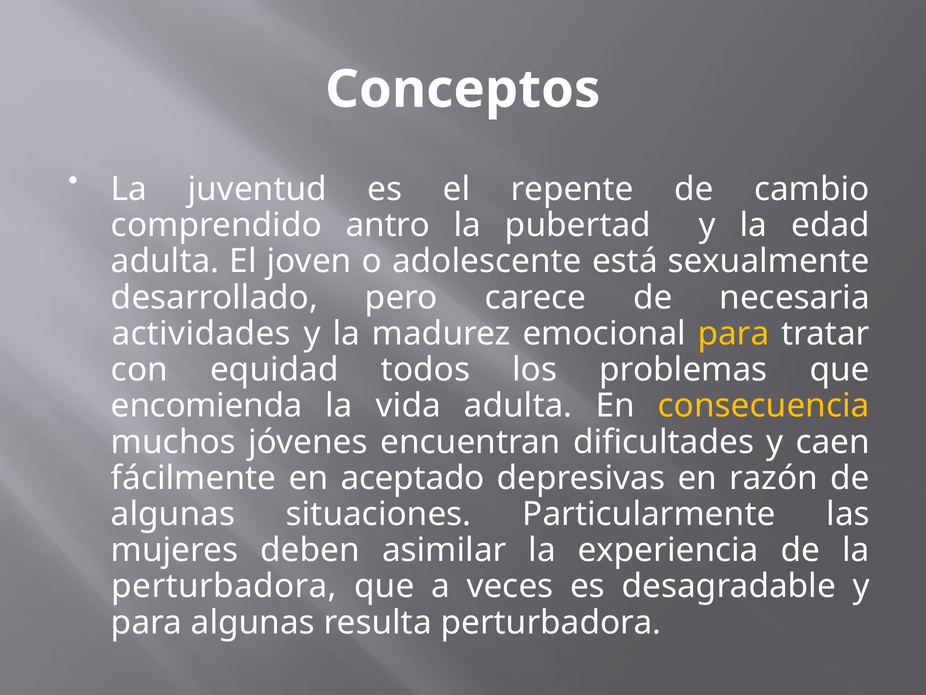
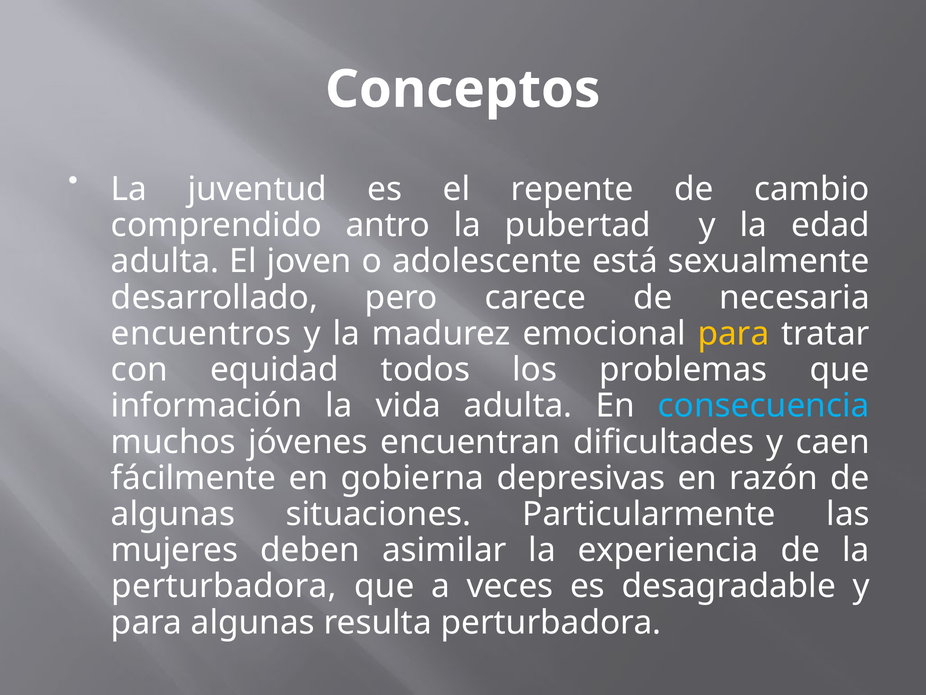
actividades: actividades -> encuentros (201, 333)
encomienda: encomienda -> información (207, 406)
consecuencia colour: yellow -> light blue (764, 406)
aceptado: aceptado -> gobierna (412, 478)
